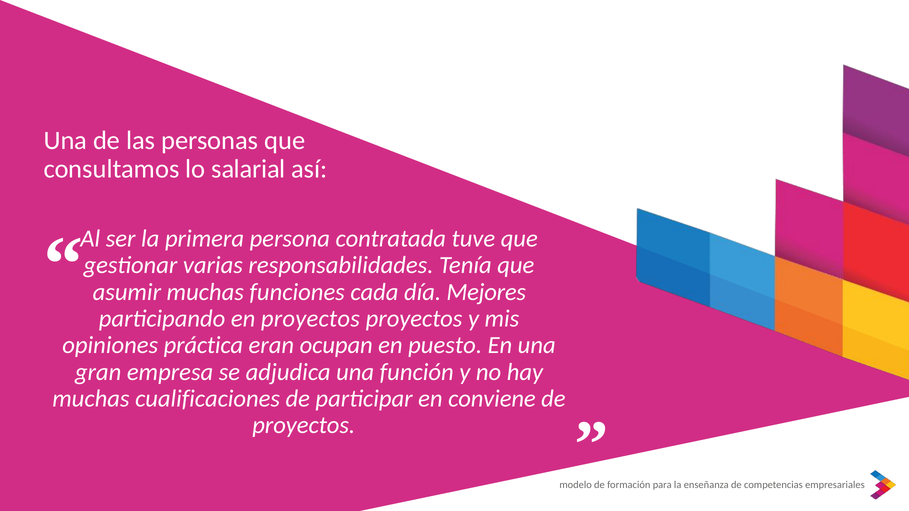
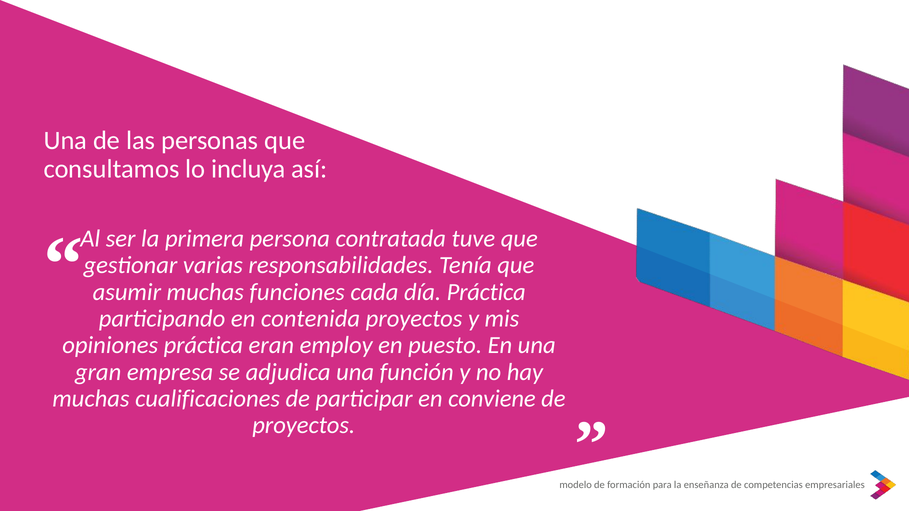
salarial: salarial -> incluya (248, 169)
día Mejores: Mejores -> Práctica (486, 292)
en proyectos: proyectos -> contenida (311, 319)
ocupan: ocupan -> employ (336, 345)
